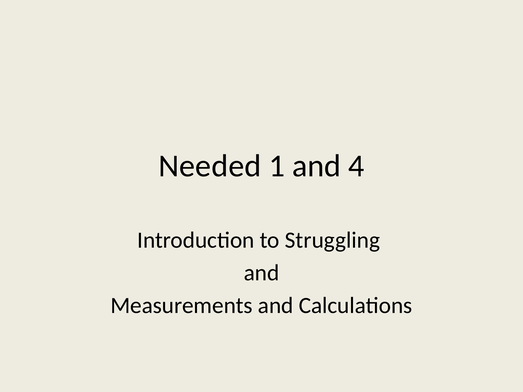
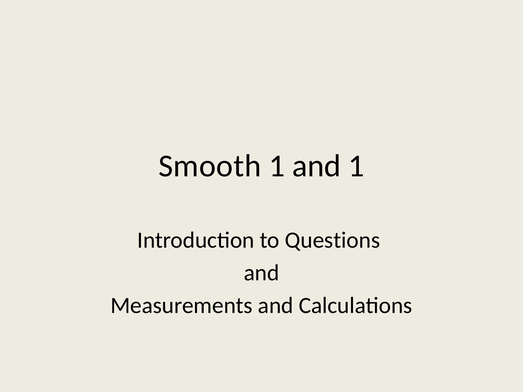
Needed: Needed -> Smooth (210, 166)
and 4: 4 -> 1 (356, 166)
Struggling: Struggling -> Questions (333, 240)
